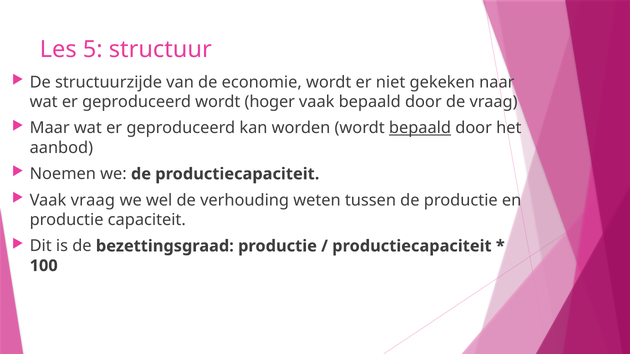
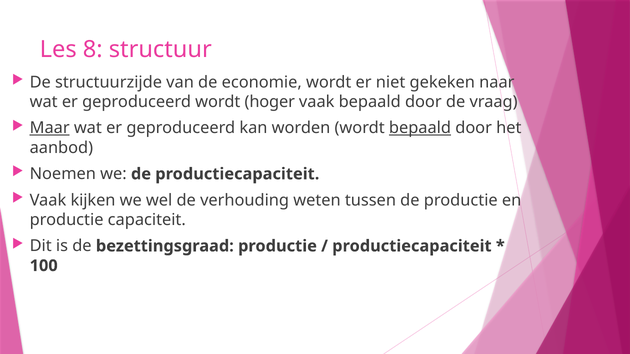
5: 5 -> 8 (93, 50)
Maar underline: none -> present (50, 128)
Vaak vraag: vraag -> kijken (93, 200)
